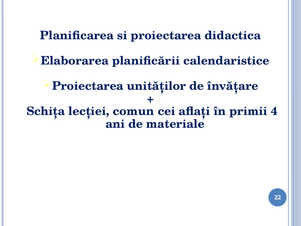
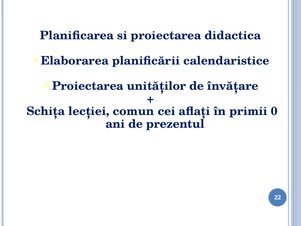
4: 4 -> 0 (274, 111)
materiale: materiale -> prezentul (175, 124)
